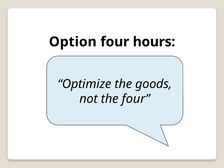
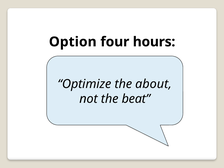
goods: goods -> about (154, 84)
the four: four -> beat (136, 99)
